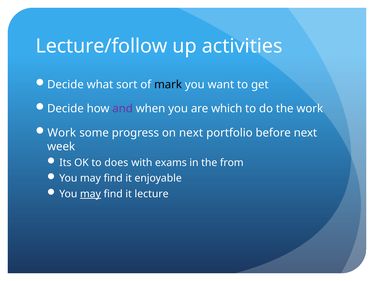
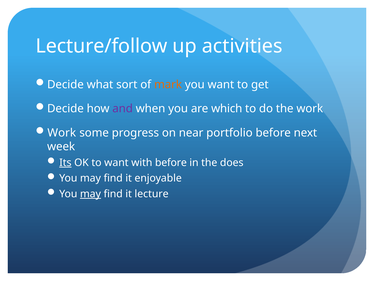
mark colour: black -> orange (168, 84)
on next: next -> near (191, 133)
Its underline: none -> present (65, 162)
to does: does -> want (116, 162)
with exams: exams -> before (171, 162)
from: from -> does (232, 162)
